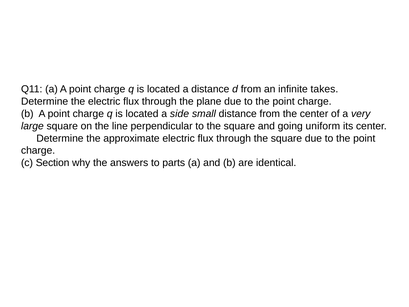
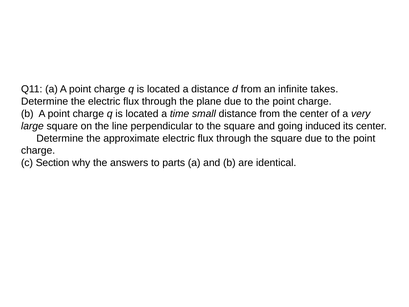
side: side -> time (180, 114)
uniform: uniform -> induced (323, 126)
